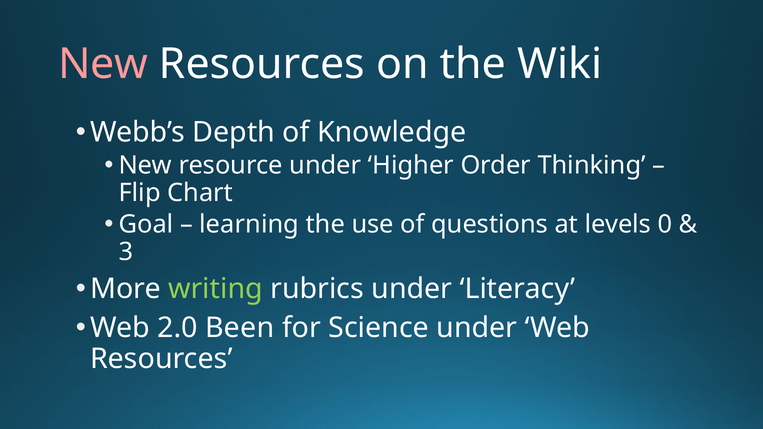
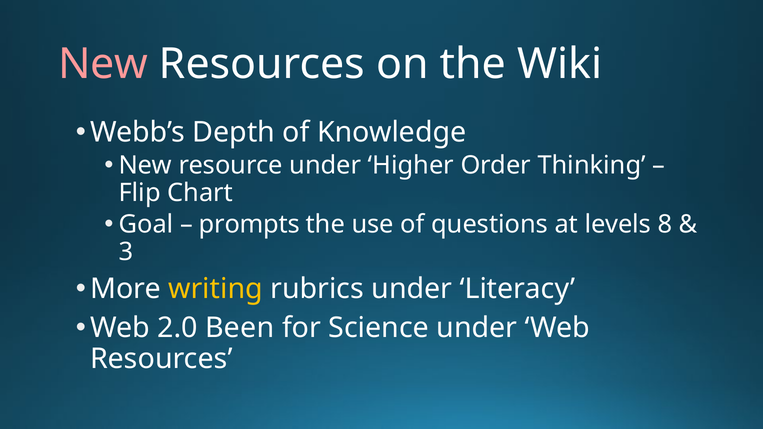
learning: learning -> prompts (249, 225)
0: 0 -> 8 (665, 225)
writing colour: light green -> yellow (215, 289)
